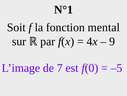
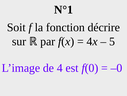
mental: mental -> décrire (104, 27)
9: 9 -> 5 (112, 41)
7: 7 -> 4 (60, 67)
–5: –5 -> –0 (116, 67)
